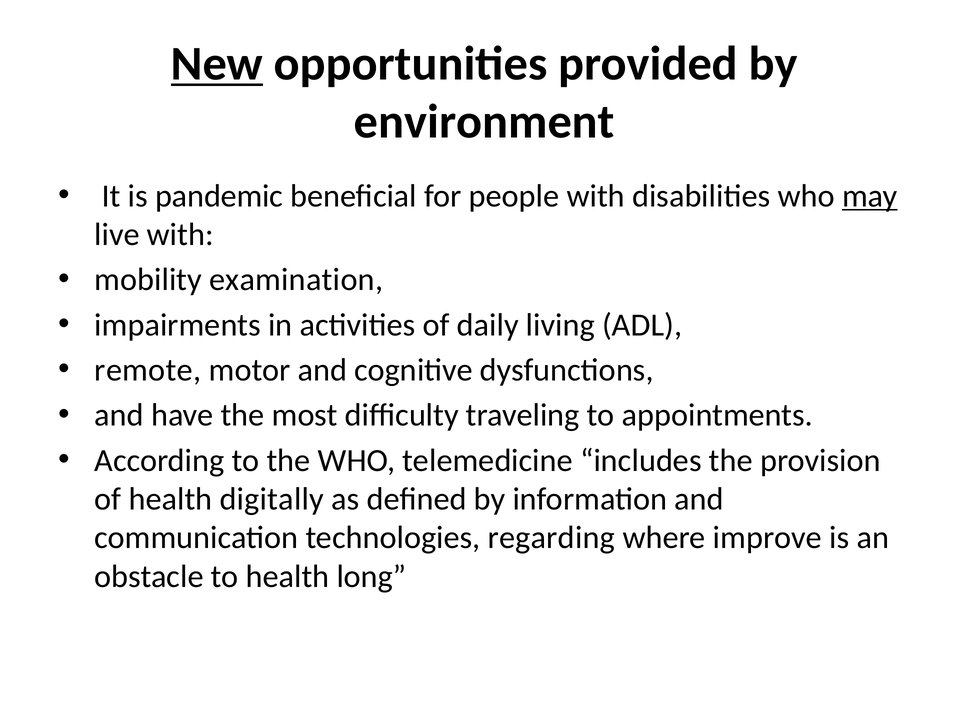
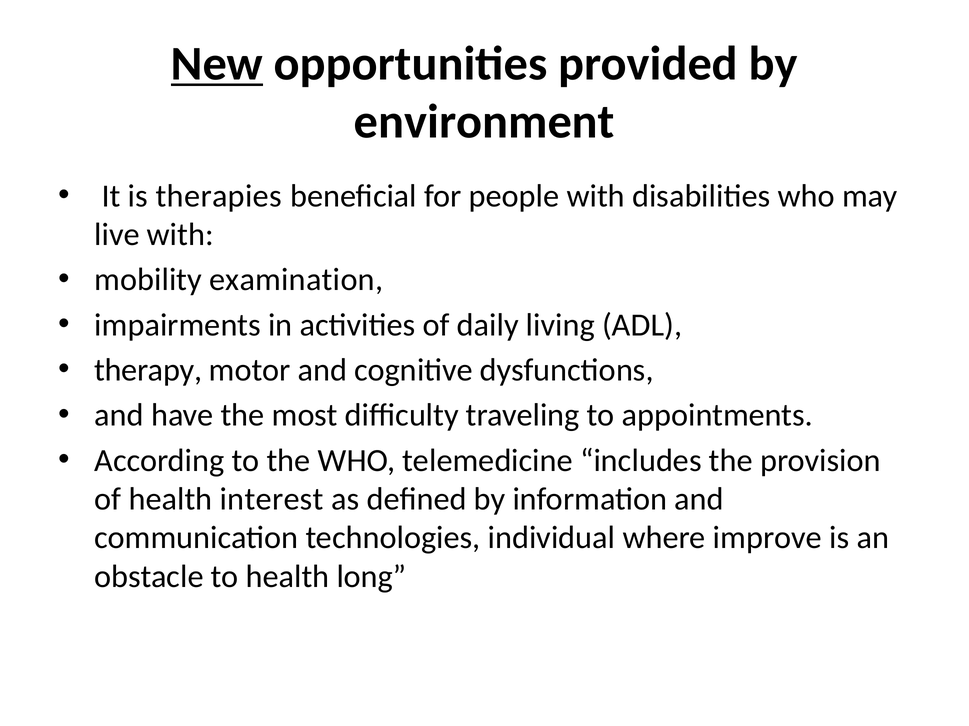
pandemic: pandemic -> therapies (219, 196)
may underline: present -> none (870, 196)
remote: remote -> therapy (148, 370)
digitally: digitally -> interest (272, 500)
regarding: regarding -> individual (551, 538)
